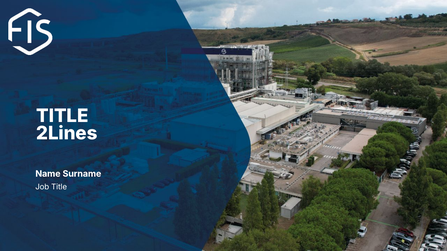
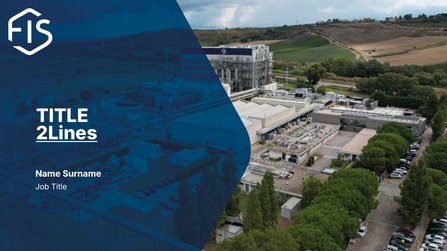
2Lines underline: none -> present (67, 134)
